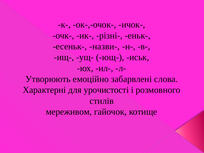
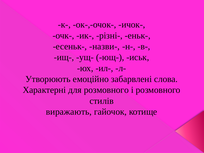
для урочистості: урочистості -> розмовного (106, 90)
мереживом: мереживом -> виражають (69, 112)
